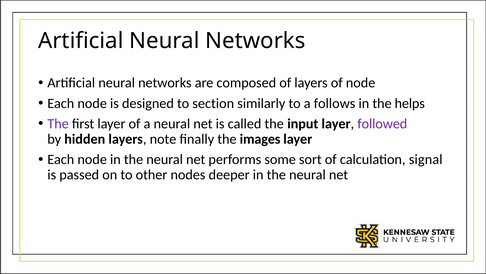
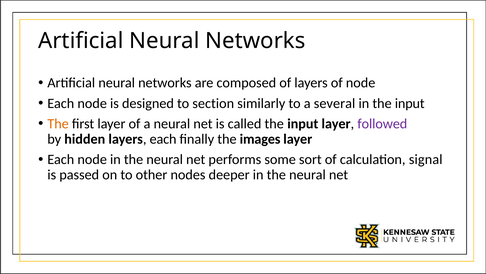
follows: follows -> several (335, 103)
in the helps: helps -> input (410, 103)
The colour: purple -> orange (58, 124)
layers note: note -> each (163, 139)
